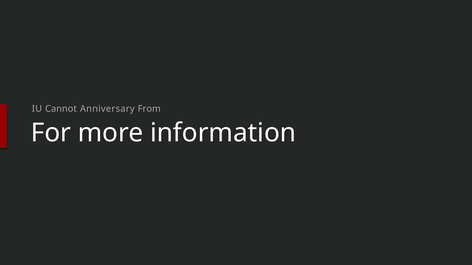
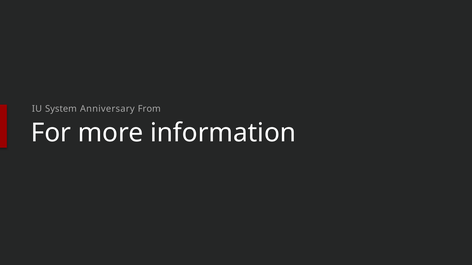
Cannot: Cannot -> System (61, 109)
